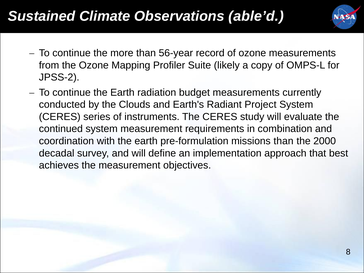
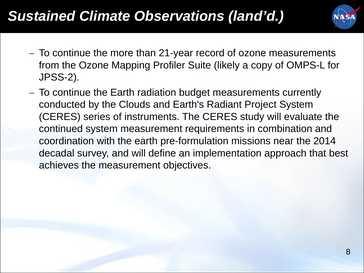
able’d: able’d -> land’d (256, 16)
56-year: 56-year -> 21-year (176, 53)
missions than: than -> near (284, 141)
2000: 2000 -> 2014 (325, 141)
